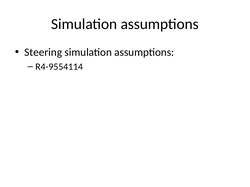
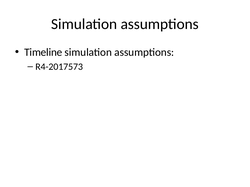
Steering: Steering -> Timeline (43, 52)
R4-9554114: R4-9554114 -> R4-2017573 (59, 67)
